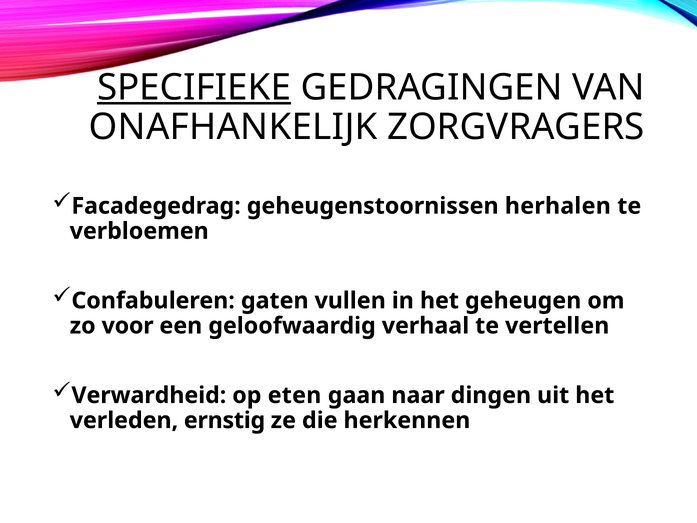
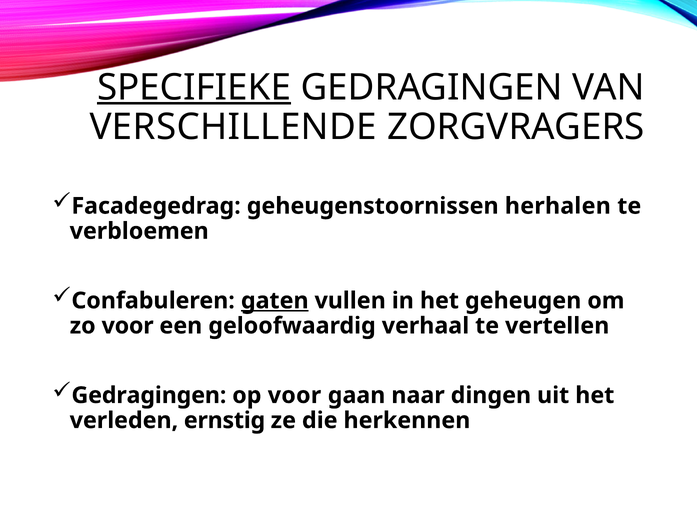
ONAFHANKELIJK: ONAFHANKELIJK -> VERSCHILLENDE (233, 127)
gaten underline: none -> present (275, 301)
Verwardheid: Verwardheid -> Gedragingen (149, 395)
op eten: eten -> voor (294, 395)
